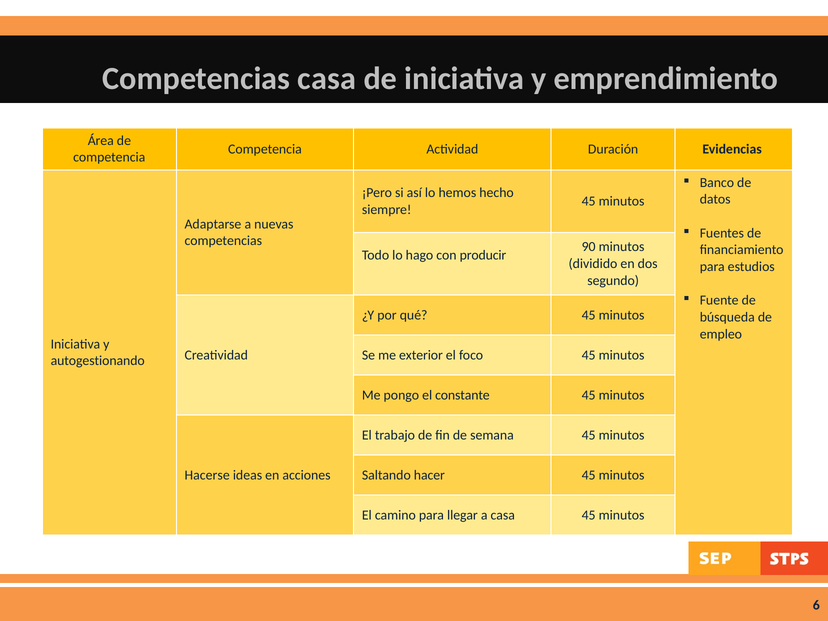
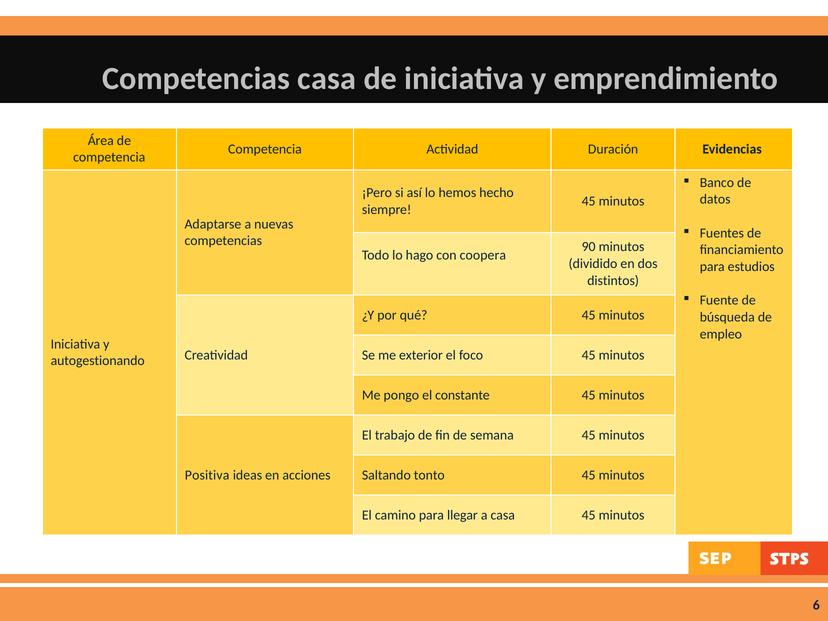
producir: producir -> coopera (483, 255)
segundo: segundo -> distintos (613, 281)
Hacerse: Hacerse -> Positiva (207, 475)
hacer: hacer -> tonto (429, 475)
